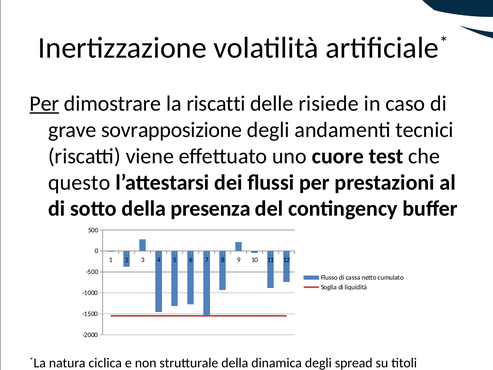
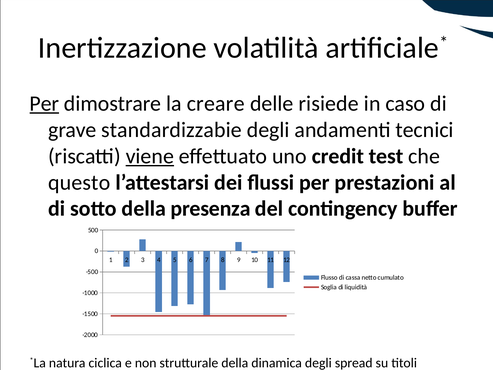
la riscatti: riscatti -> creare (216, 103)
sovrapposizione: sovrapposizione -> standardizzabie (172, 130)
viene underline: none -> present (150, 156)
cuore: cuore -> credit (338, 156)
